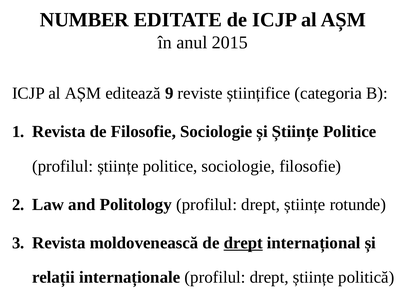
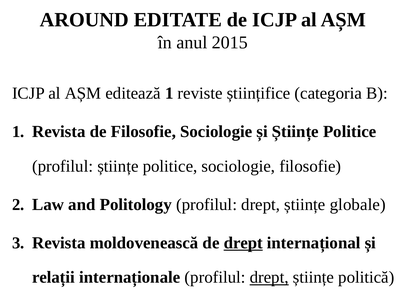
NUMBER: NUMBER -> AROUND (84, 20)
editează 9: 9 -> 1 (169, 93)
rotunde: rotunde -> globale (358, 204)
drept underline: none -> present (269, 277)
